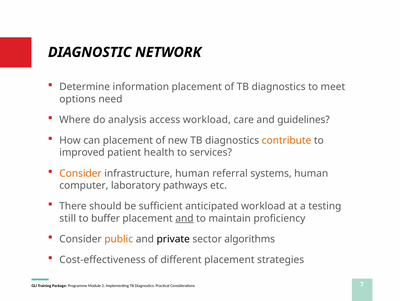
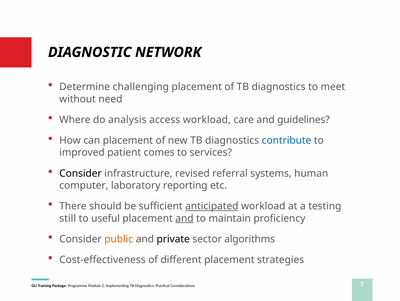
information: information -> challenging (141, 87)
options: options -> without (78, 99)
contribute colour: orange -> blue (287, 141)
health: health -> comes (159, 153)
Consider colour: orange -> black (80, 173)
infrastructure human: human -> revised (192, 173)
pathways: pathways -> reporting (185, 186)
anticipated underline: none -> present (212, 206)
buffer: buffer -> useful (106, 218)
